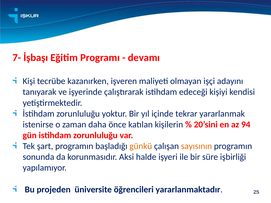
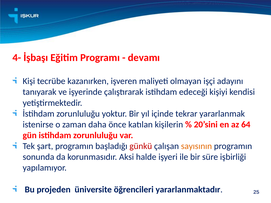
7-: 7- -> 4- (17, 58)
94: 94 -> 64 (246, 125)
günkü colour: orange -> red (141, 146)
